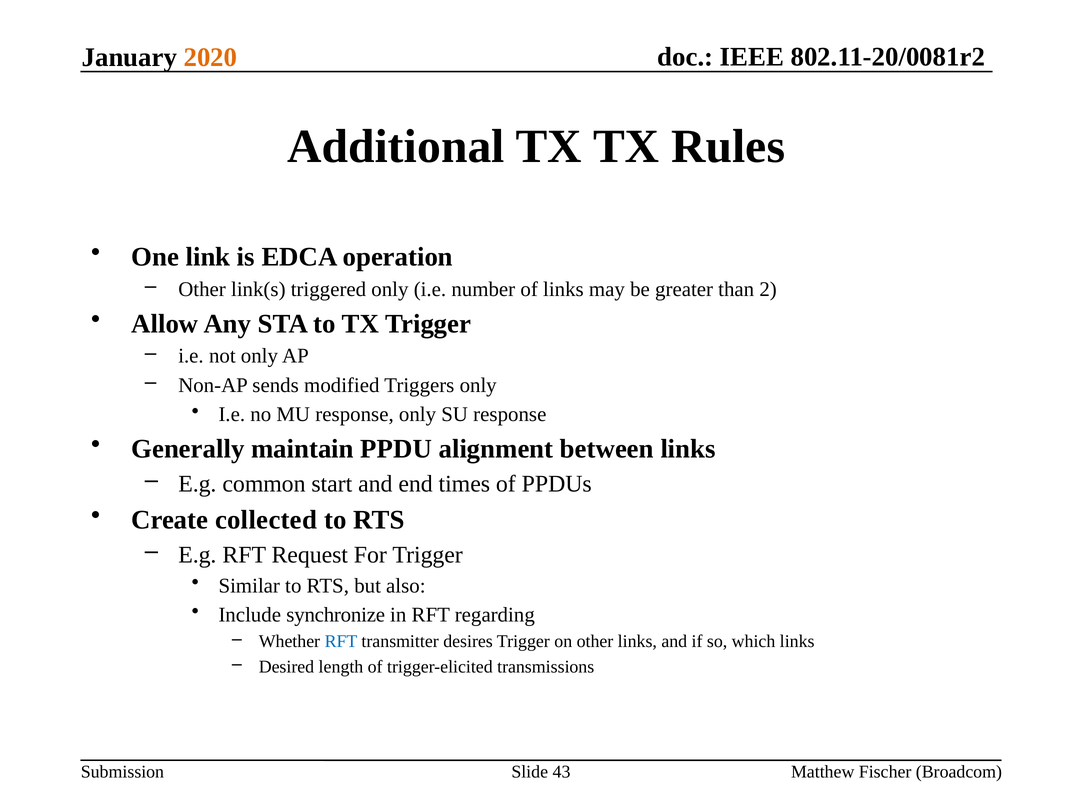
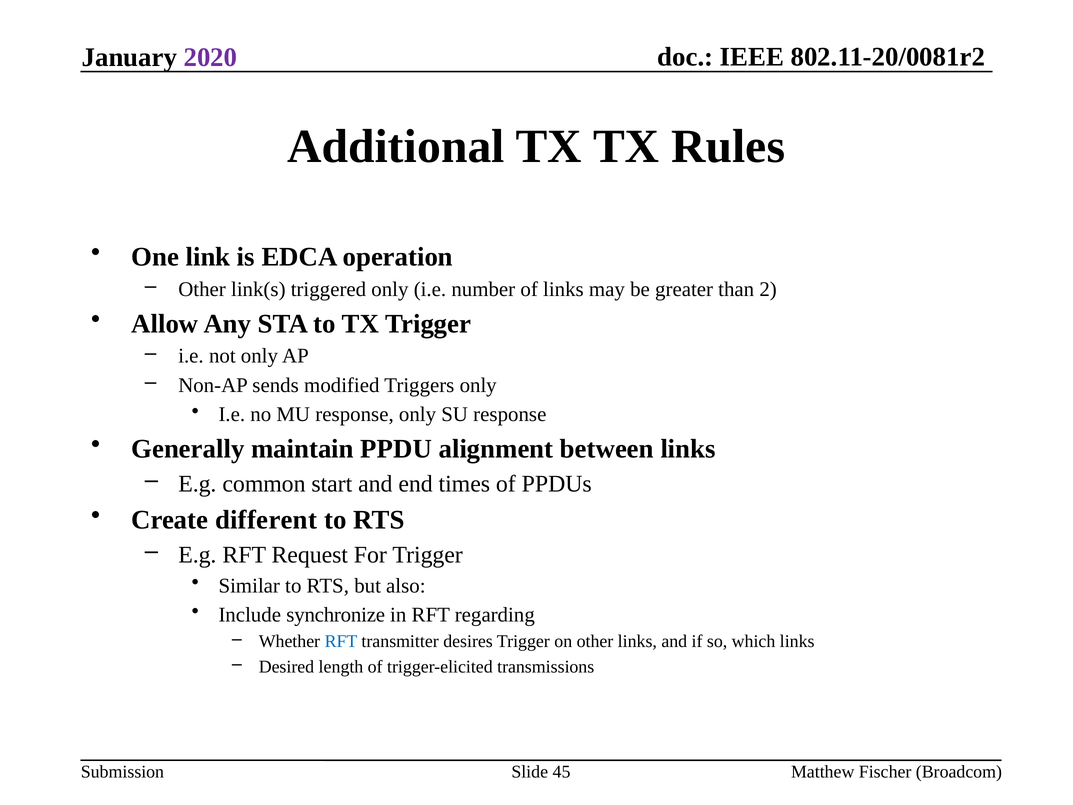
2020 colour: orange -> purple (210, 57)
collected: collected -> different (266, 520)
43: 43 -> 45 (562, 772)
